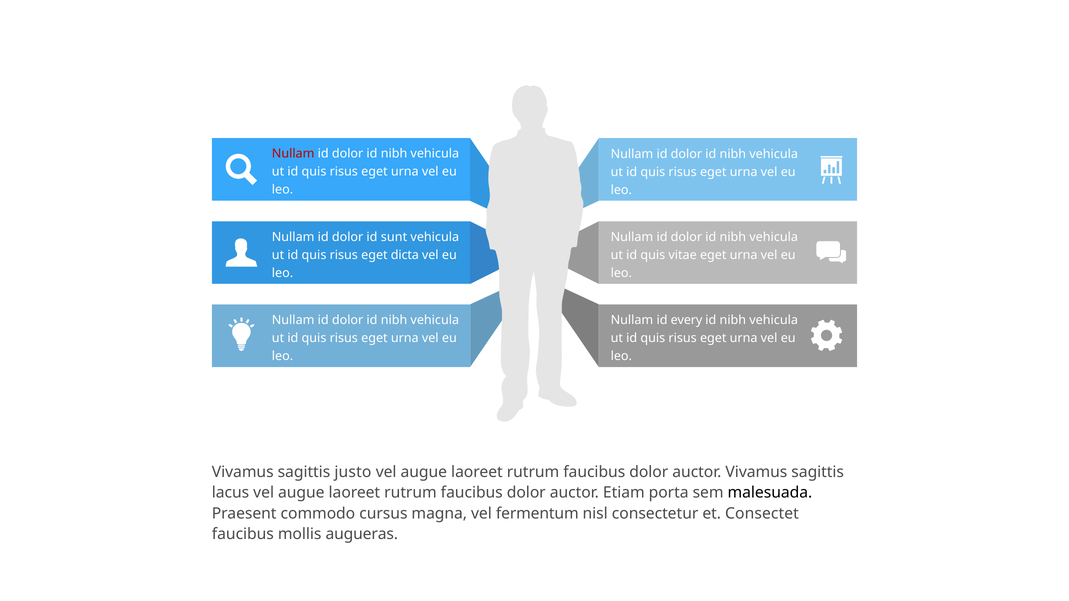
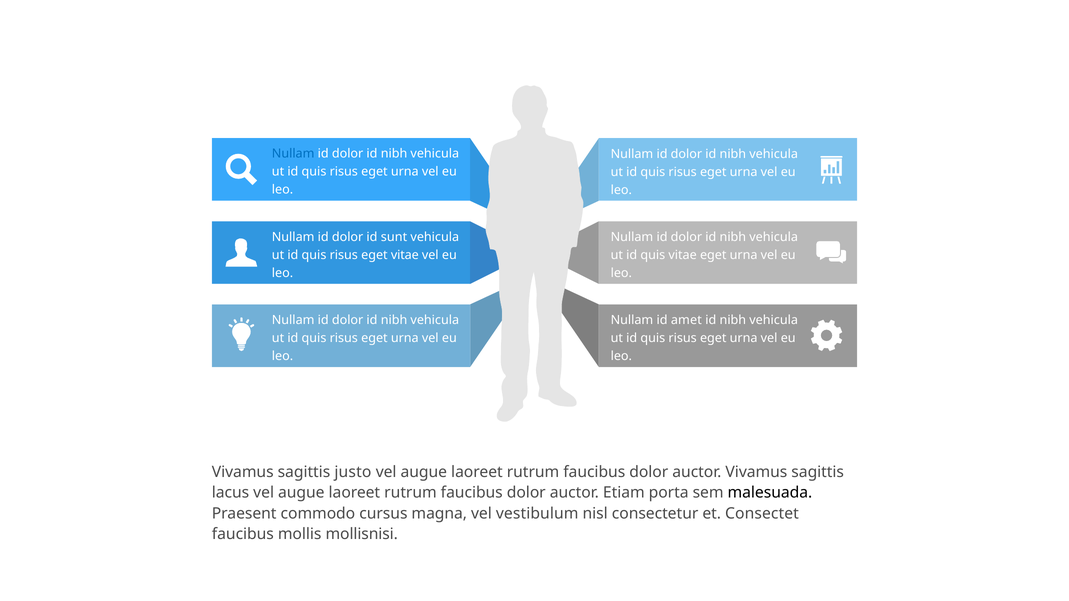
Nullam colour: red -> blue (293, 154)
eget dicta: dicta -> vitae (405, 255)
every: every -> amet (686, 320)
fermentum: fermentum -> vestibulum (537, 514)
augueras: augueras -> mollisnisi (362, 534)
